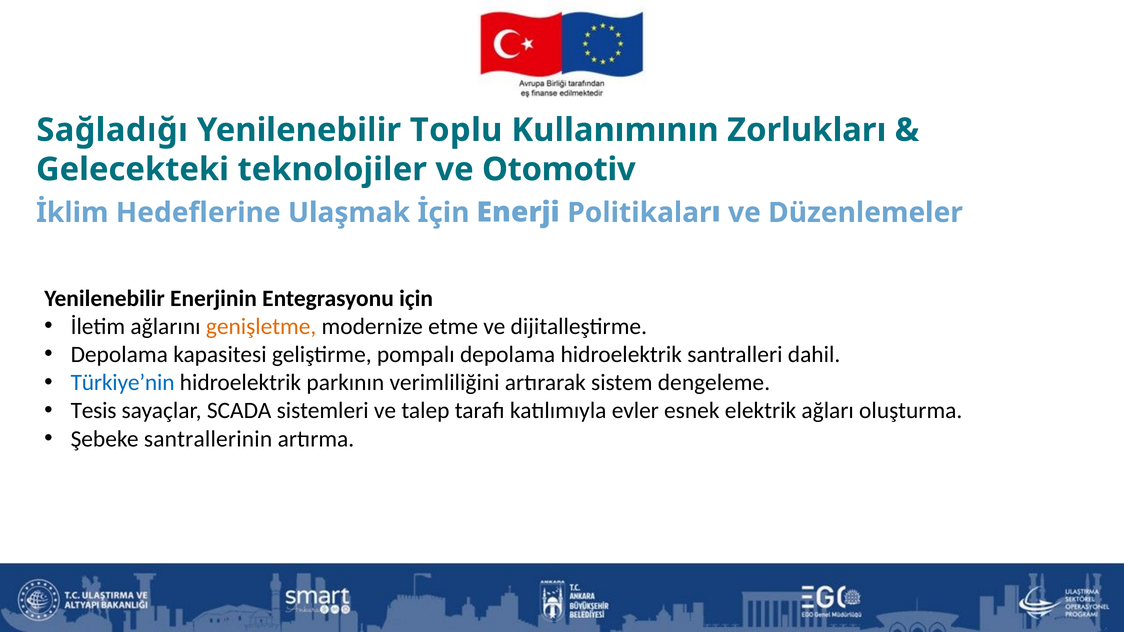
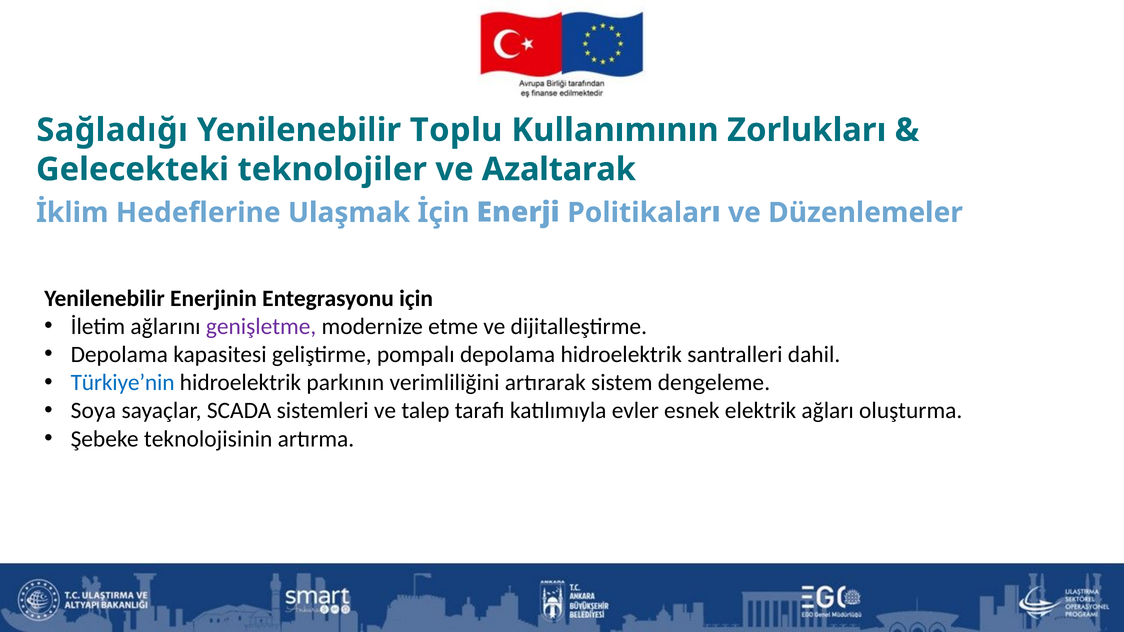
Otomotiv: Otomotiv -> Azaltarak (559, 169)
genişletme colour: orange -> purple (261, 327)
Tesis: Tesis -> Soya (93, 411)
santrallerinin: santrallerinin -> teknolojisinin (208, 439)
